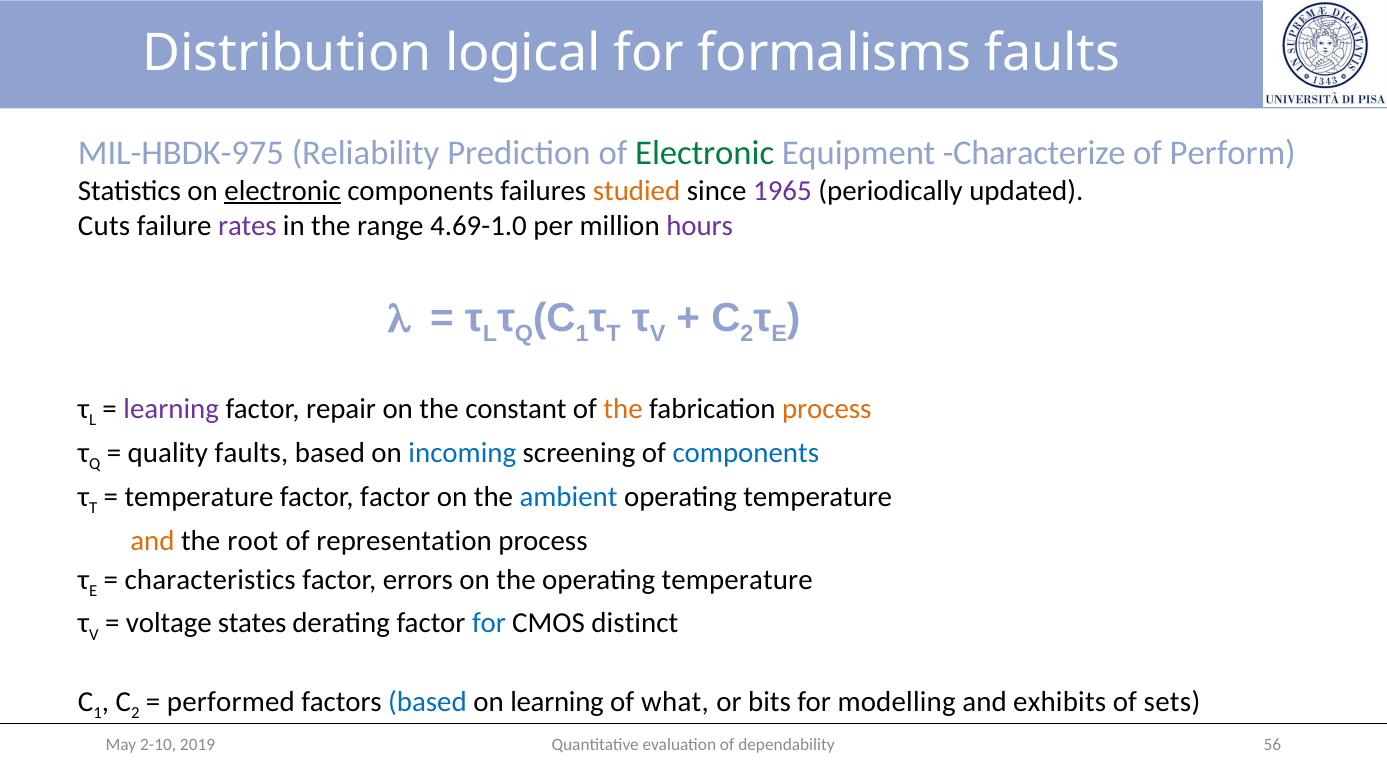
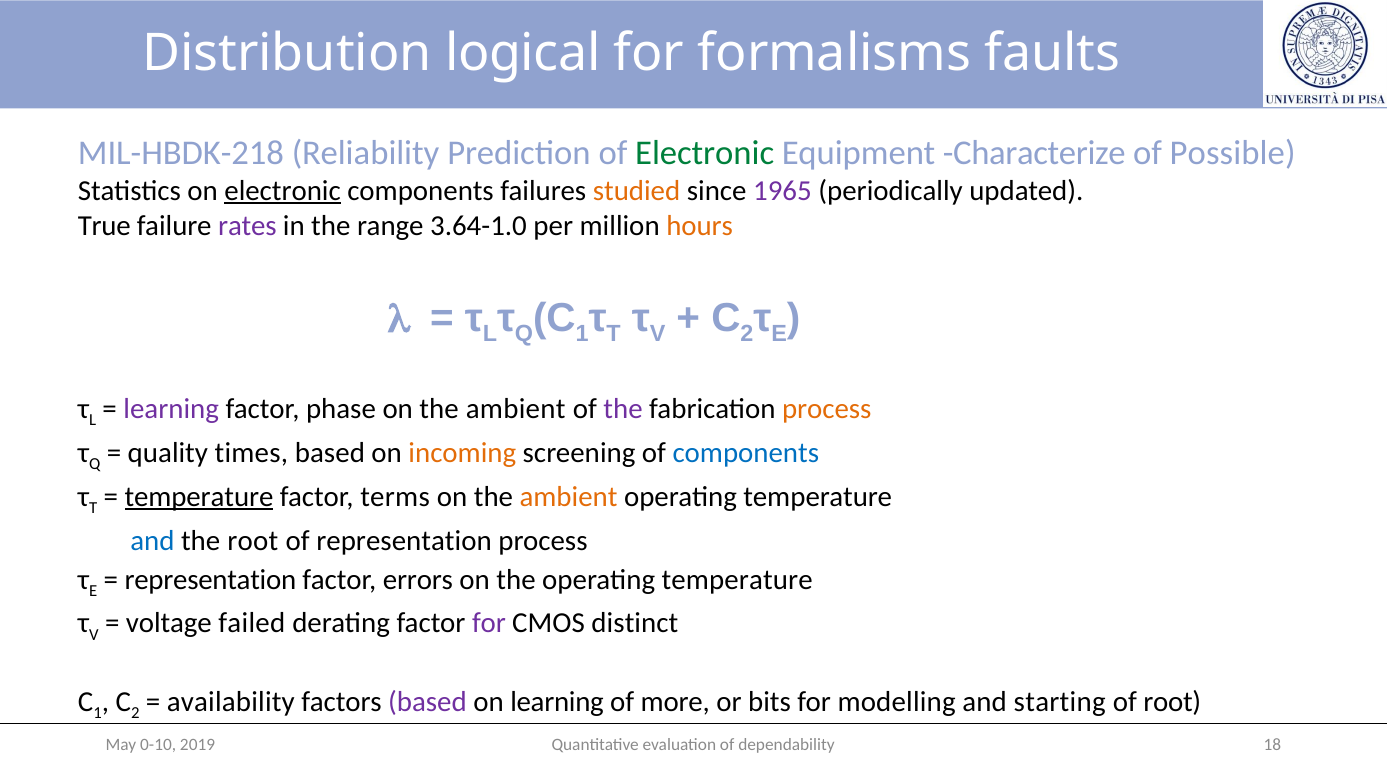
MIL-HBDK-975: MIL-HBDK-975 -> MIL-HBDK-218 (181, 153)
Perform: Perform -> Possible (1233, 153)
Cuts: Cuts -> True (104, 226)
4.69-1.0: 4.69-1.0 -> 3.64-1.0 (478, 226)
hours colour: purple -> orange (700, 226)
repair: repair -> phase (341, 409)
constant: constant -> ambient (516, 409)
the colour: orange -> purple (623, 409)
quality faults: faults -> times (251, 453)
incoming colour: blue -> orange (462, 453)
temperature underline: none -> present (199, 497)
factor factor: factor -> terms (395, 497)
ambient colour: blue -> orange (569, 497)
and colour: orange -> blue (152, 541)
characteristics: characteristics -> representation (210, 580)
states: states -> failed (252, 623)
for colour: blue -> purple (489, 623)
performed: performed -> availability (231, 702)
based colour: blue -> purple (427, 702)
what: what -> more (675, 702)
exhibits: exhibits -> starting (1060, 702)
of sets: sets -> root (1172, 702)
56: 56 -> 18 (1272, 745)
2-10: 2-10 -> 0-10 (158, 745)
